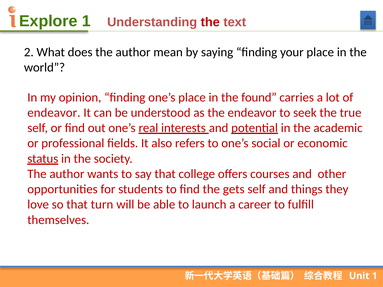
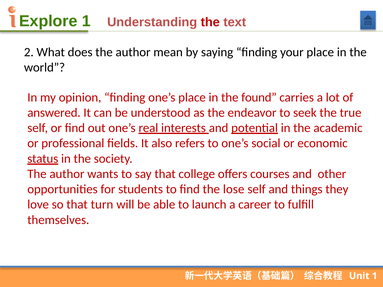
endeavor: endeavor -> answered (54, 113)
gets: gets -> lose (234, 189)
